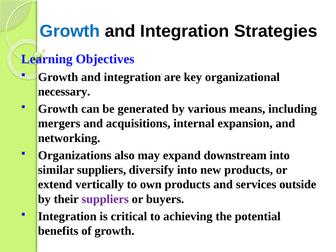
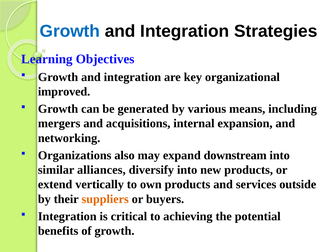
necessary: necessary -> improved (64, 92)
similar suppliers: suppliers -> alliances (101, 170)
suppliers colour: purple -> orange (105, 199)
